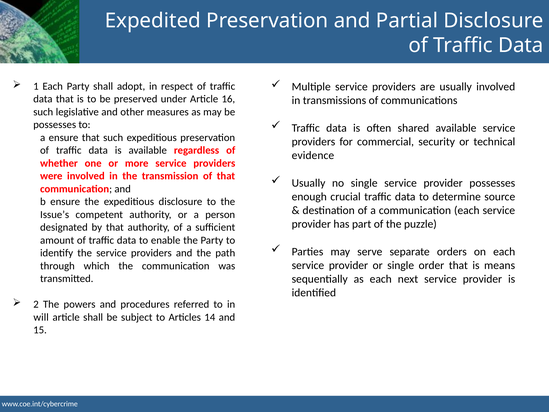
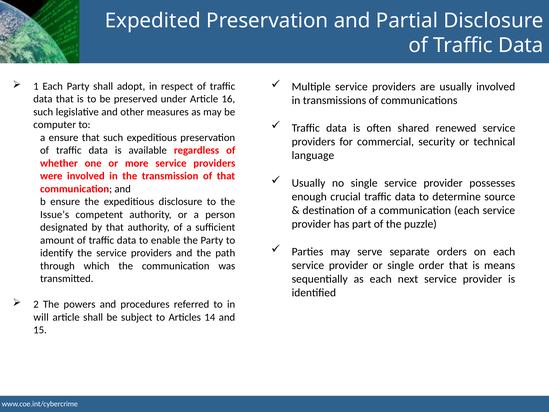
possesses: possesses -> computer (55, 125)
shared available: available -> renewed (456, 128)
evidence: evidence -> language (313, 155)
